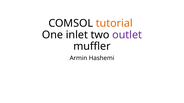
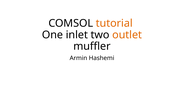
outlet colour: purple -> orange (127, 35)
